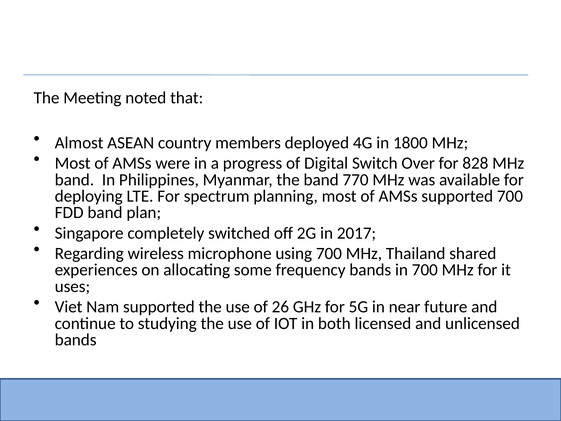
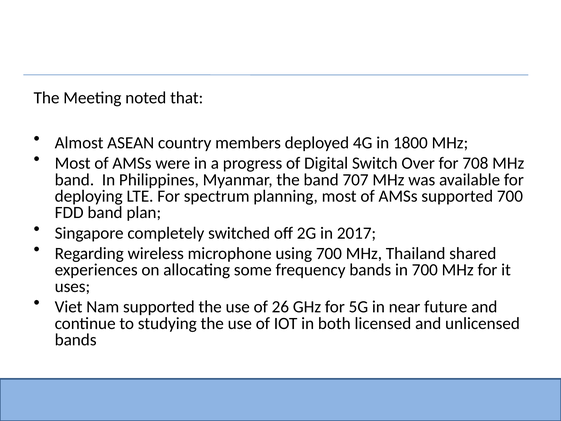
828: 828 -> 708 (475, 163)
770: 770 -> 707 (356, 180)
